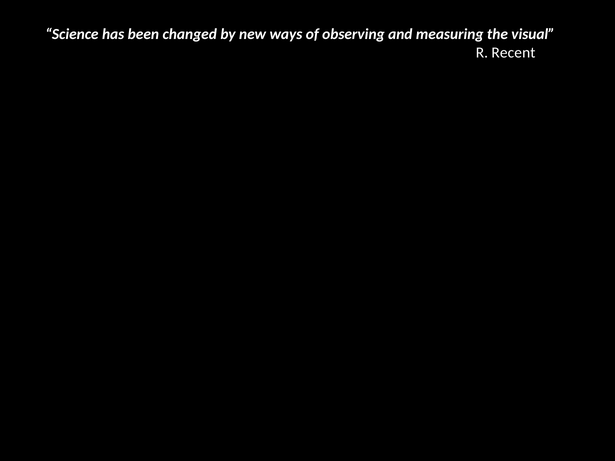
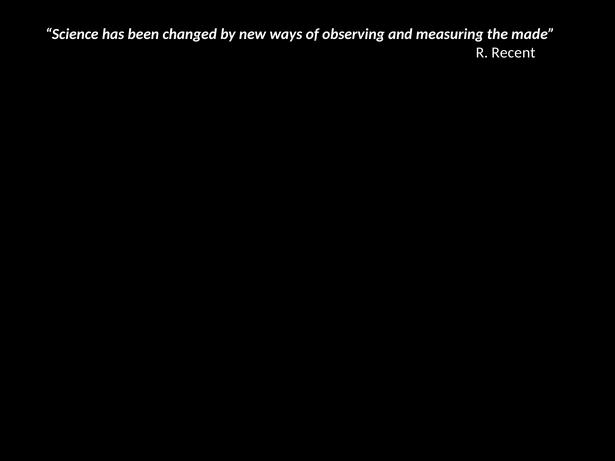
visual: visual -> made (533, 34)
